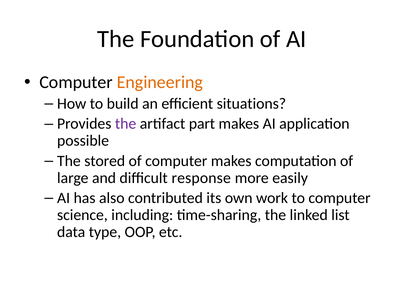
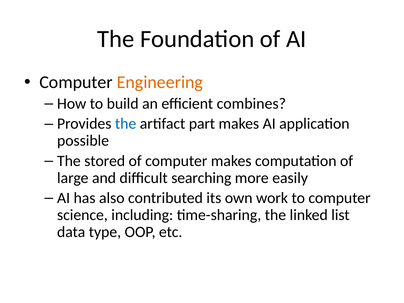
situations: situations -> combines (251, 104)
the colour: purple -> blue (126, 124)
response: response -> searching (201, 178)
